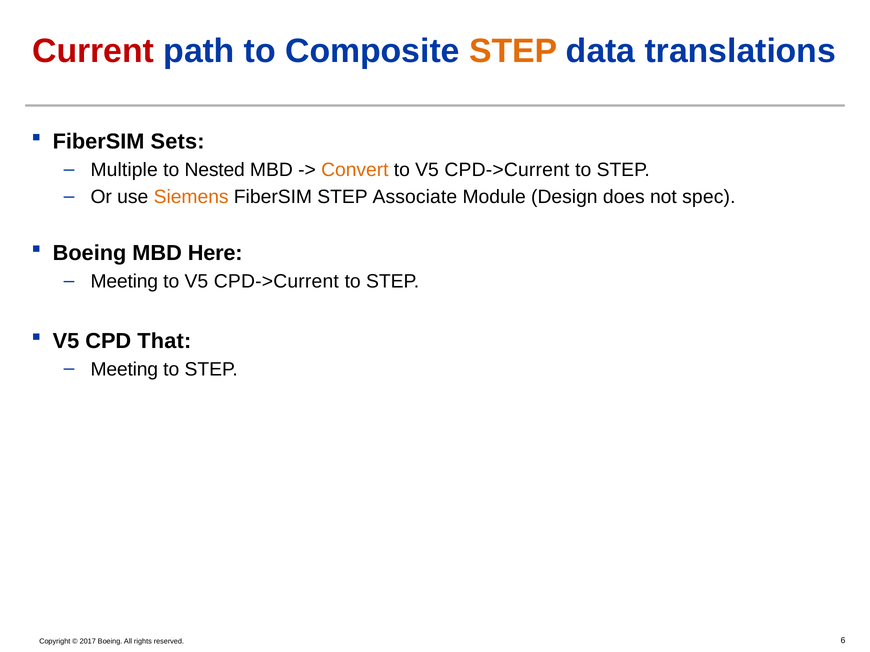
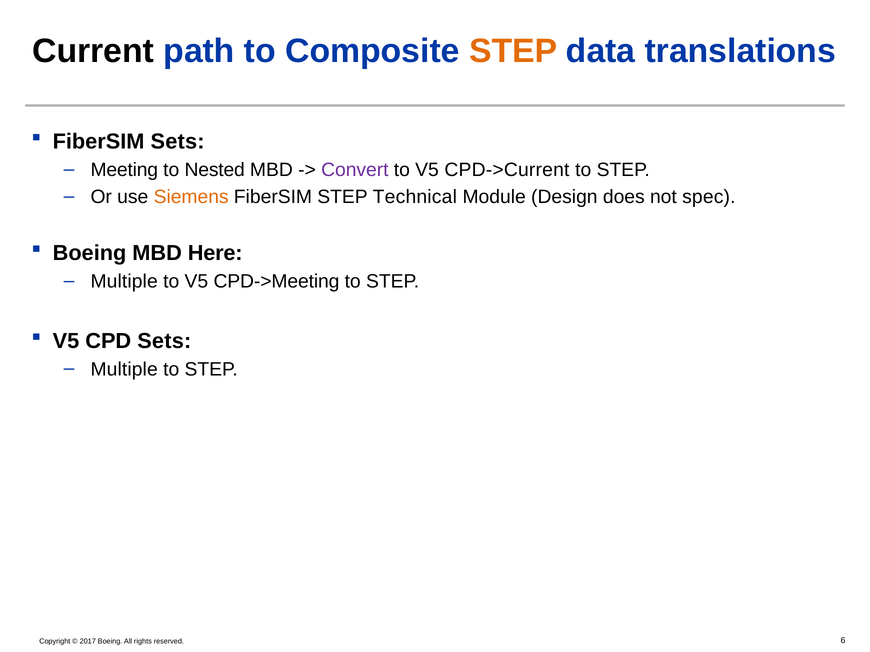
Current colour: red -> black (93, 51)
Multiple: Multiple -> Meeting (124, 170)
Convert colour: orange -> purple (355, 170)
Associate: Associate -> Technical (415, 197)
Meeting: Meeting -> Multiple (124, 282)
CPD->Current: CPD->Current -> CPD->Meeting (276, 282)
CPD That: That -> Sets (164, 341)
Meeting: Meeting -> Multiple (124, 370)
